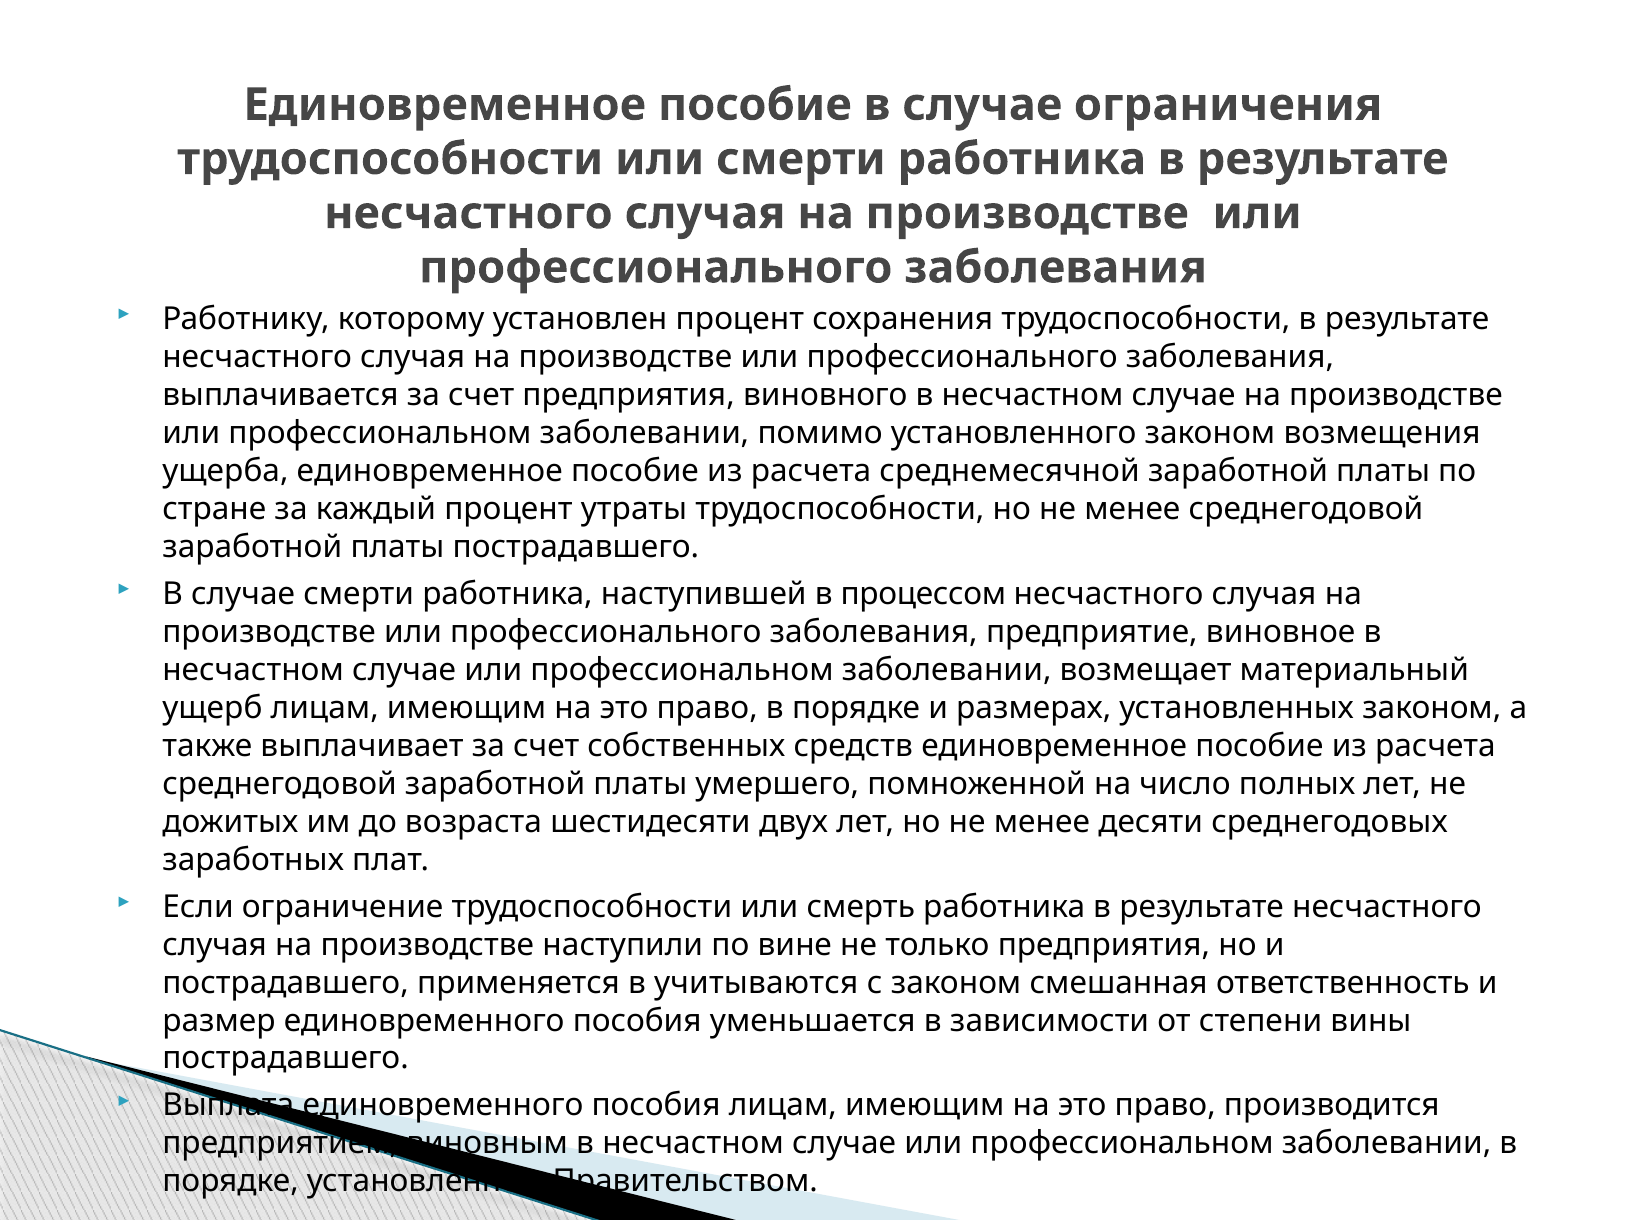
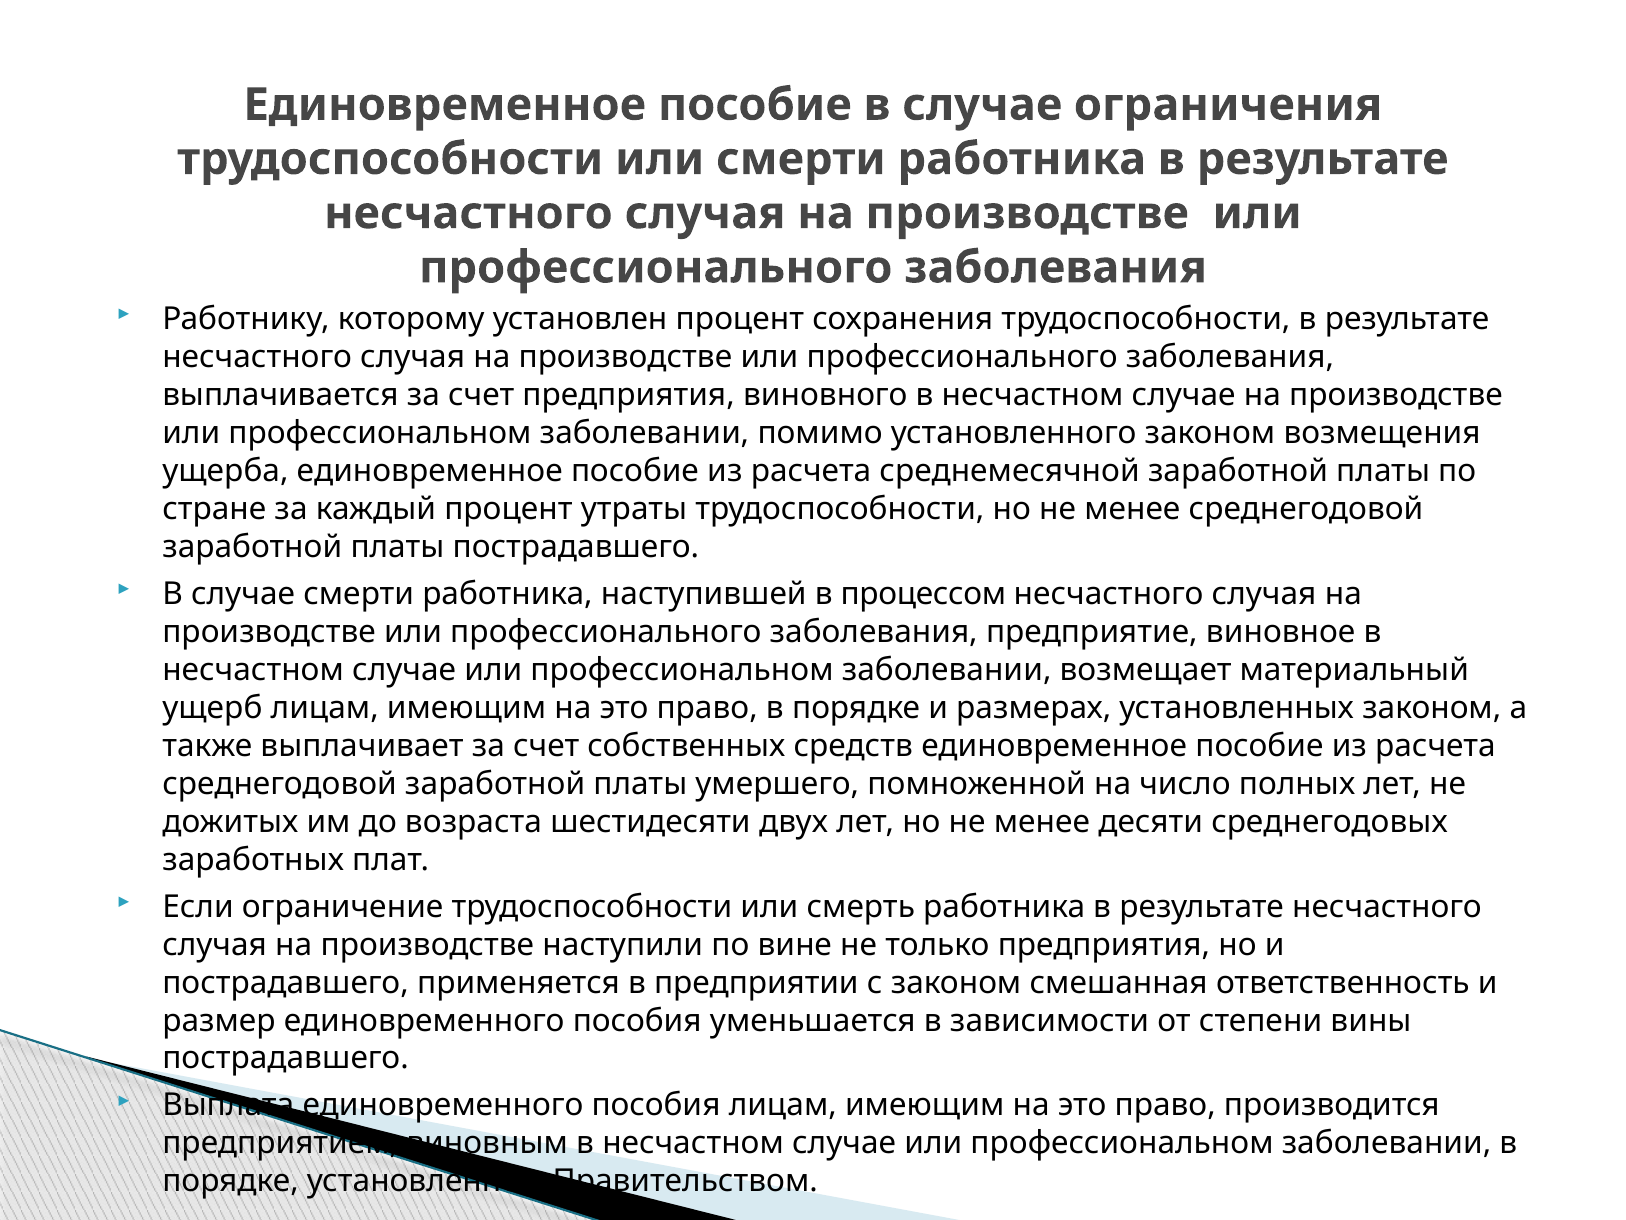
учитываются: учитываются -> предприятии (756, 982)
